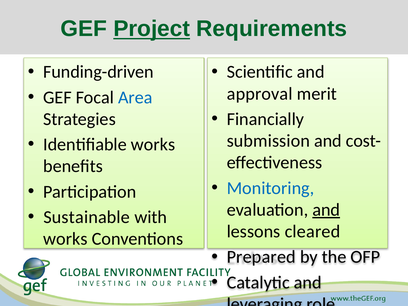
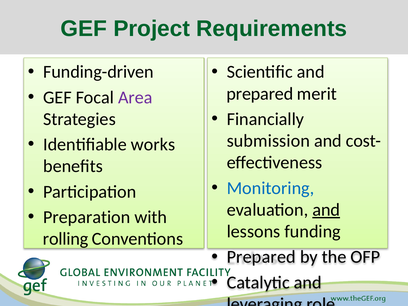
Project underline: present -> none (152, 29)
approval: approval -> prepared (260, 94)
Area colour: blue -> purple (135, 97)
Sustainable: Sustainable -> Preparation (87, 217)
cleared: cleared -> funding (313, 232)
works: works -> rolling (66, 239)
